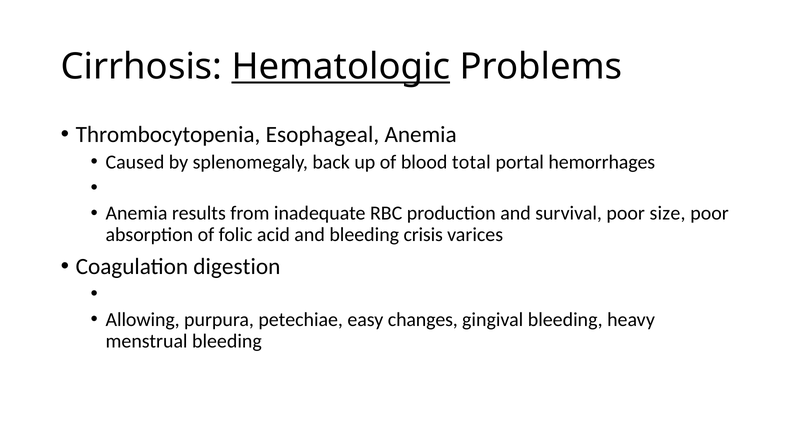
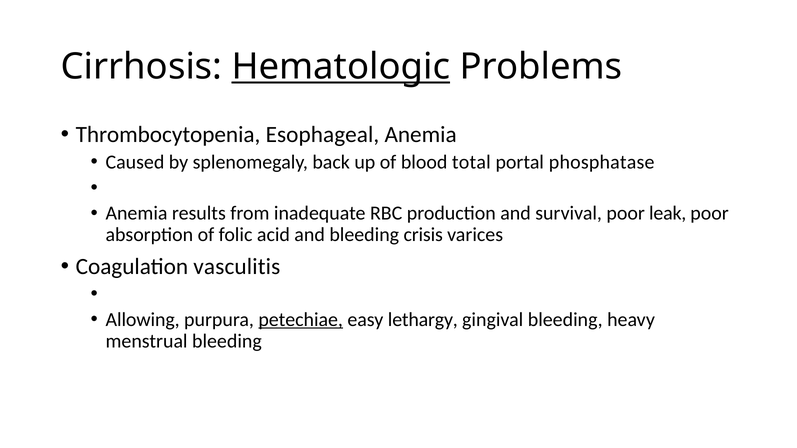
hemorrhages: hemorrhages -> phosphatase (602, 162)
size: size -> leak (668, 214)
digestion: digestion -> vasculitis (237, 267)
petechiae underline: none -> present (301, 320)
changes: changes -> lethargy (423, 320)
